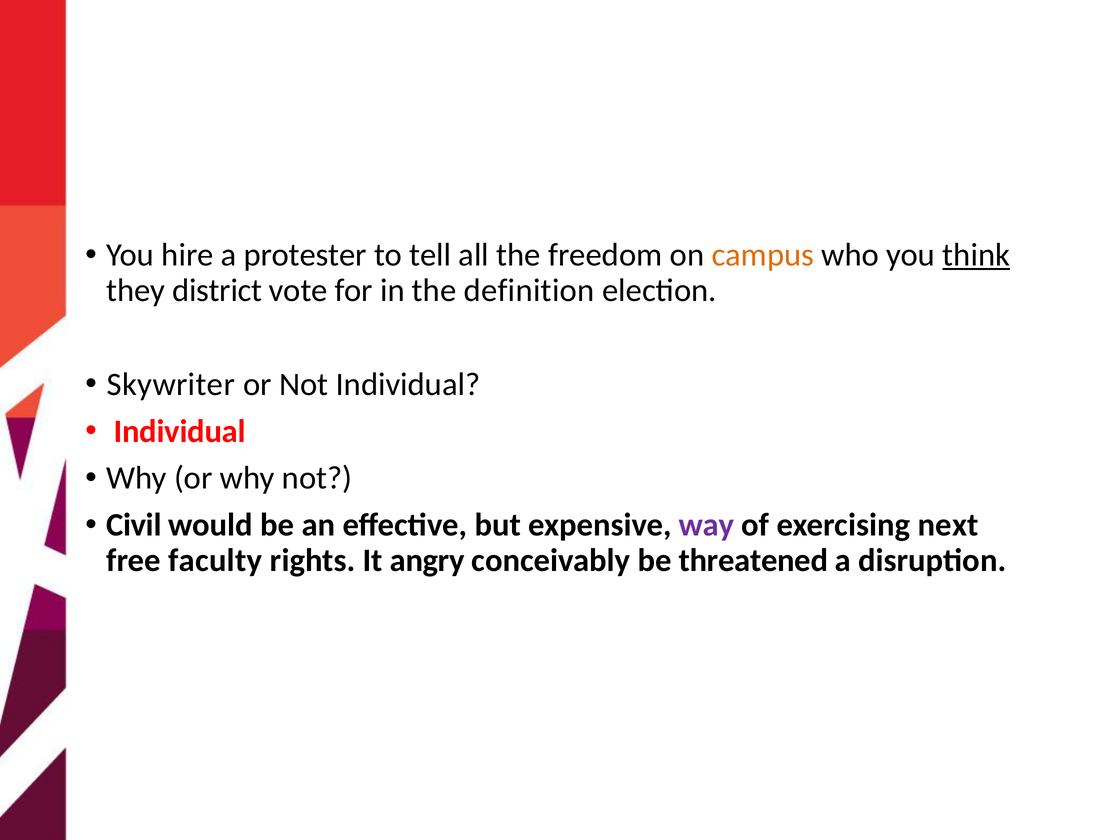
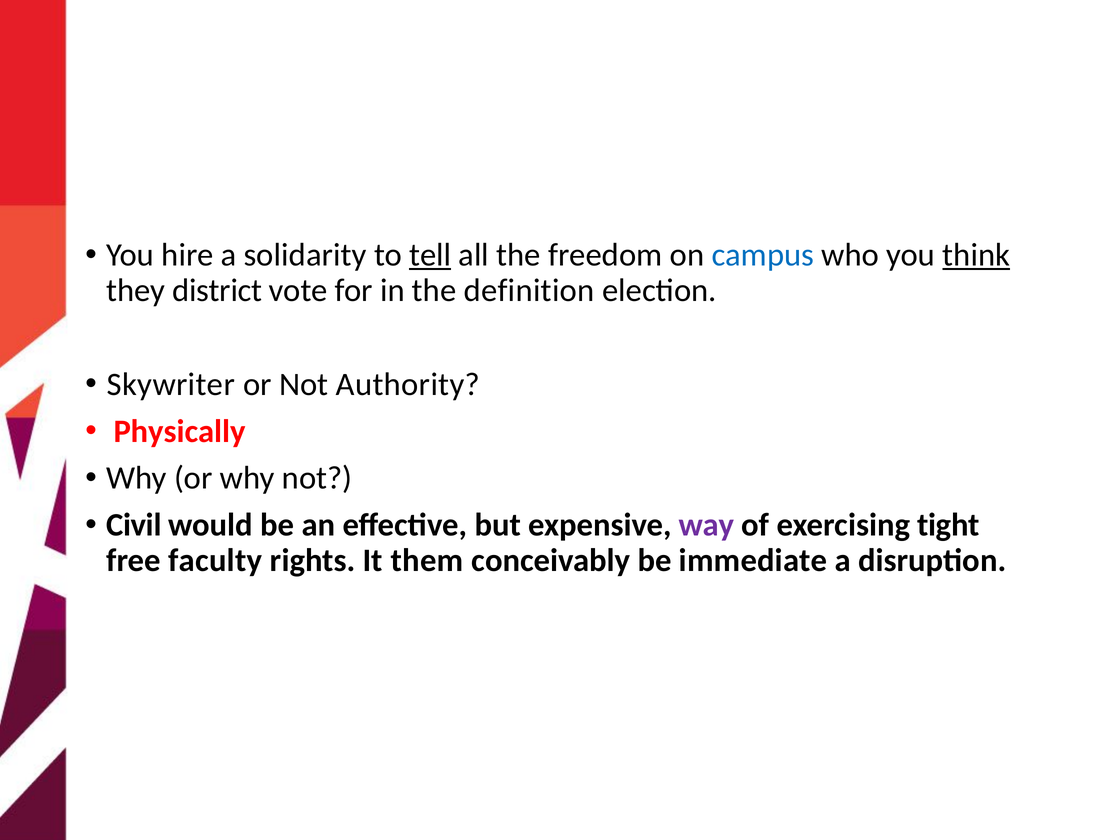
protester: protester -> solidarity (305, 255)
tell underline: none -> present (430, 255)
campus colour: orange -> blue (763, 255)
Not Individual: Individual -> Authority (408, 384)
Individual: Individual -> Physically (180, 431)
next: next -> tight (948, 525)
angry: angry -> them (427, 560)
threatened: threatened -> immediate (753, 560)
